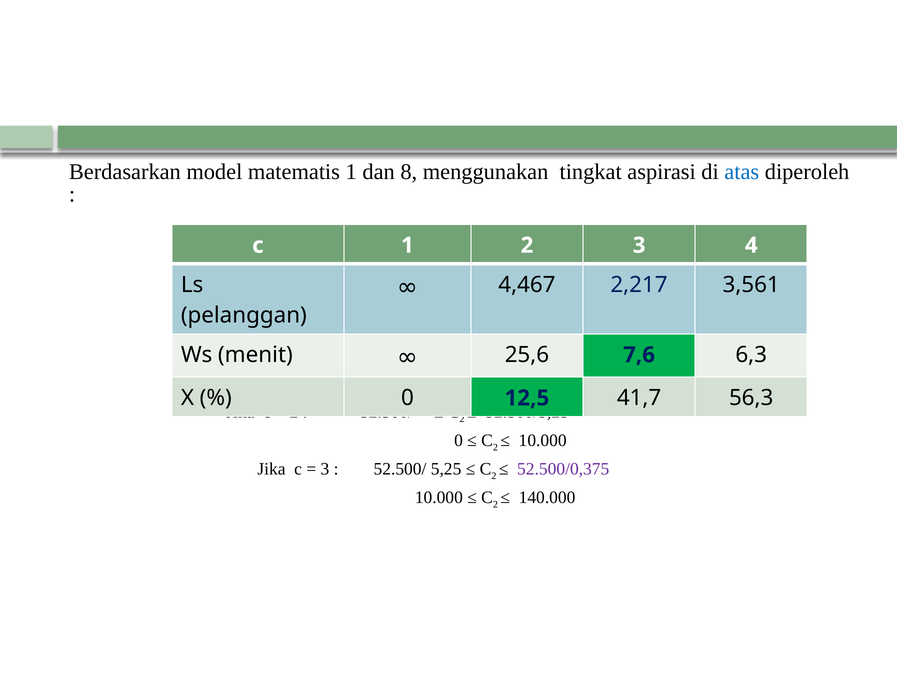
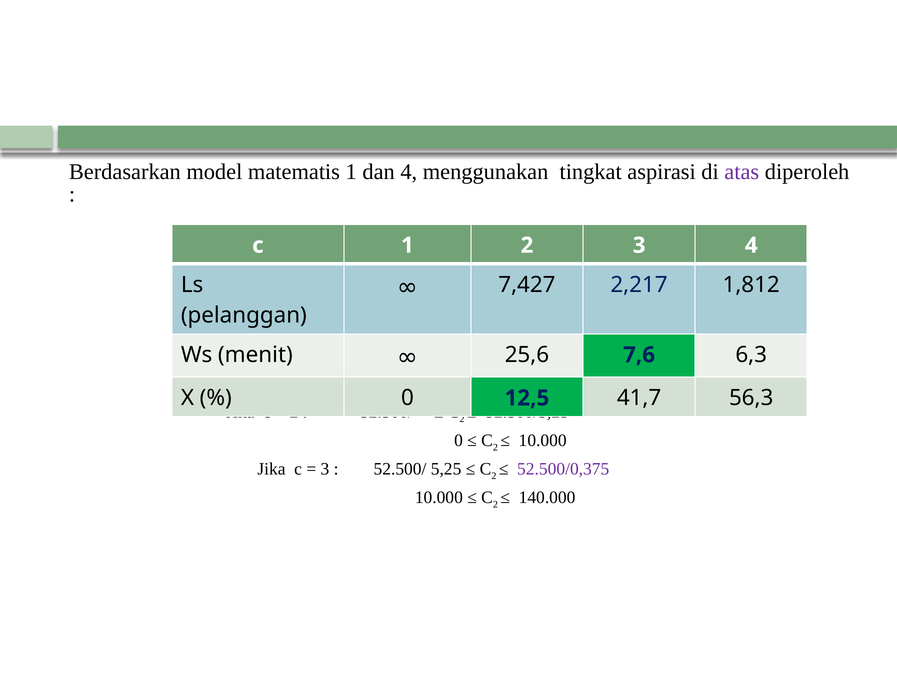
dan 8: 8 -> 4 (409, 172)
atas colour: blue -> purple (742, 172)
4,467: 4,467 -> 7,427 (527, 285)
3,561: 3,561 -> 1,812 (751, 285)
